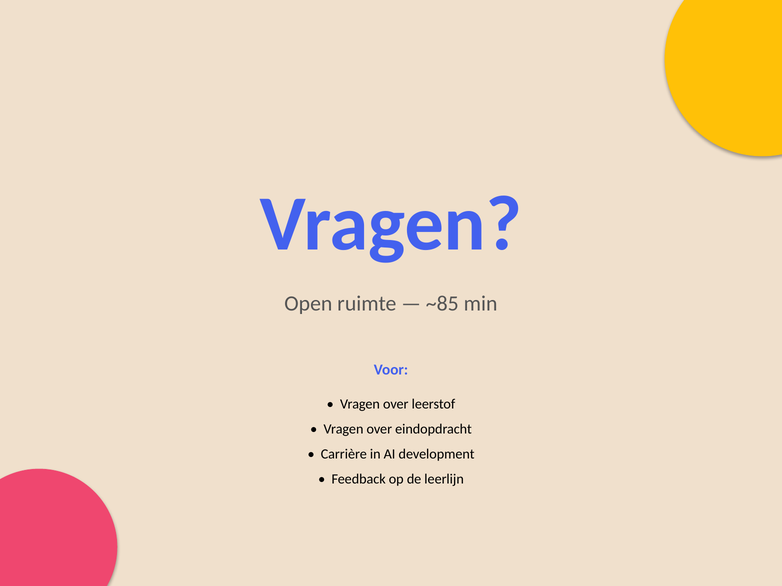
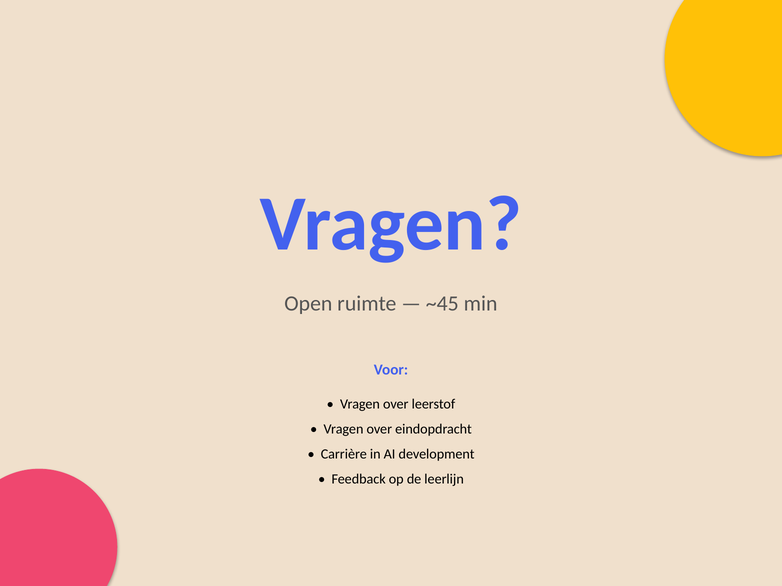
~85: ~85 -> ~45 (442, 304)
